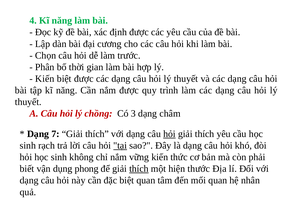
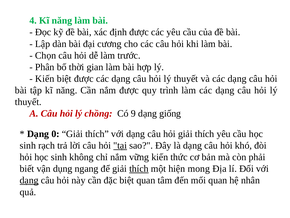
3: 3 -> 9 (133, 113)
châm: châm -> giống (170, 113)
7: 7 -> 0 (55, 134)
hỏi underline: present -> none (169, 134)
phong: phong -> ngang (87, 168)
thước: thước -> mong (199, 168)
dạng underline: none -> present (29, 180)
